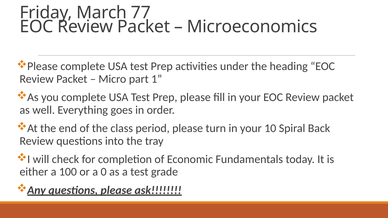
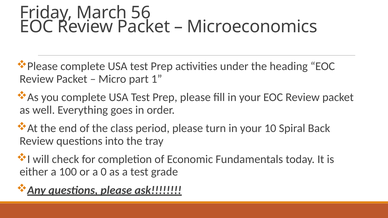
77: 77 -> 56 (141, 13)
